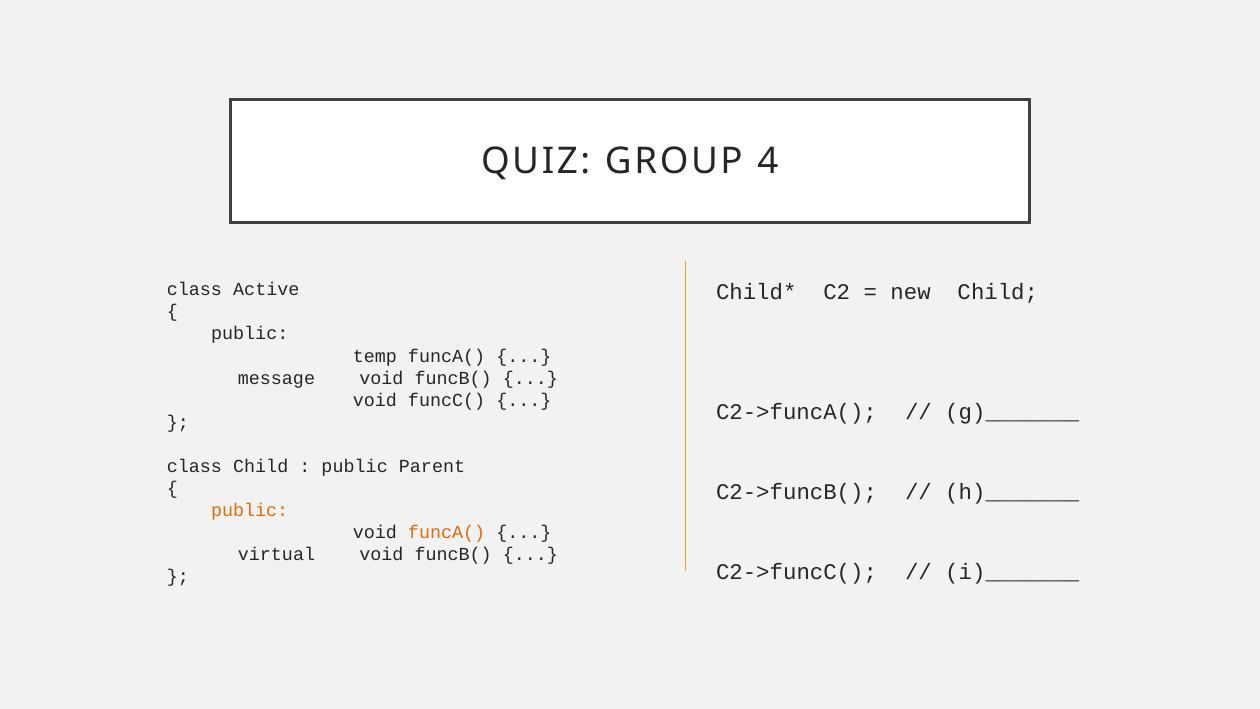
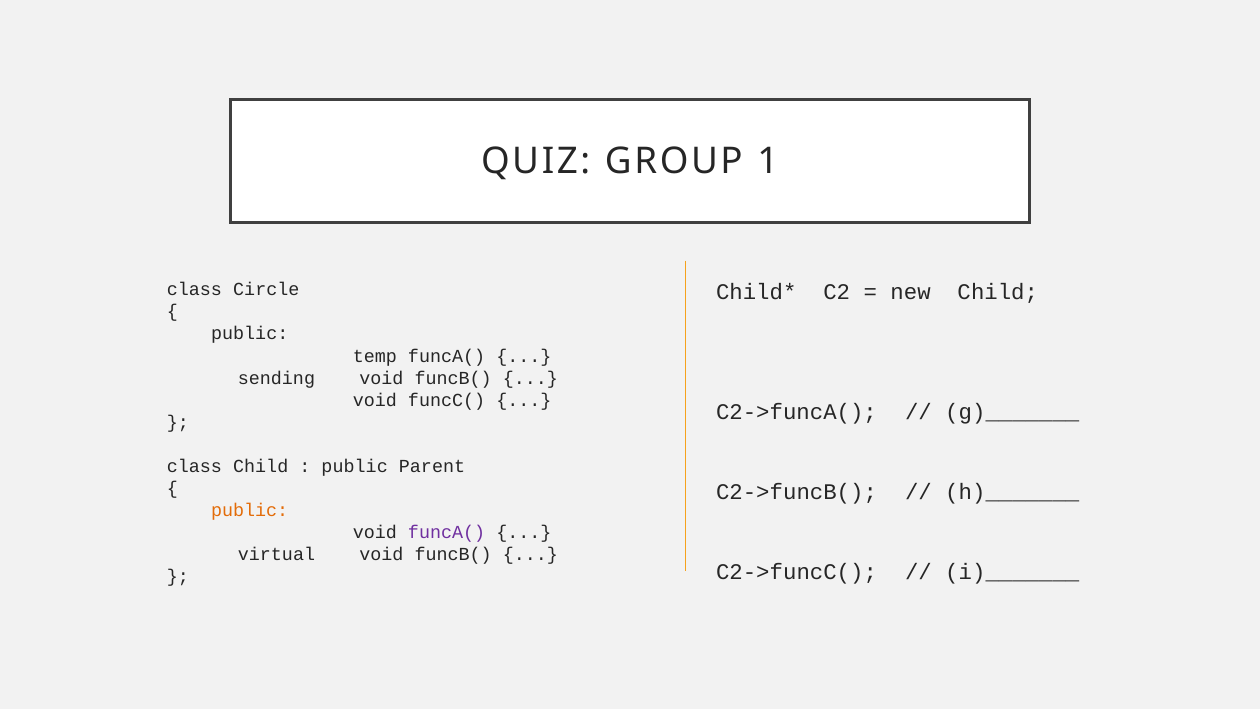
4: 4 -> 1 (768, 161)
Active: Active -> Circle (266, 290)
message: message -> sending (276, 378)
funcA( colour: orange -> purple (447, 532)
